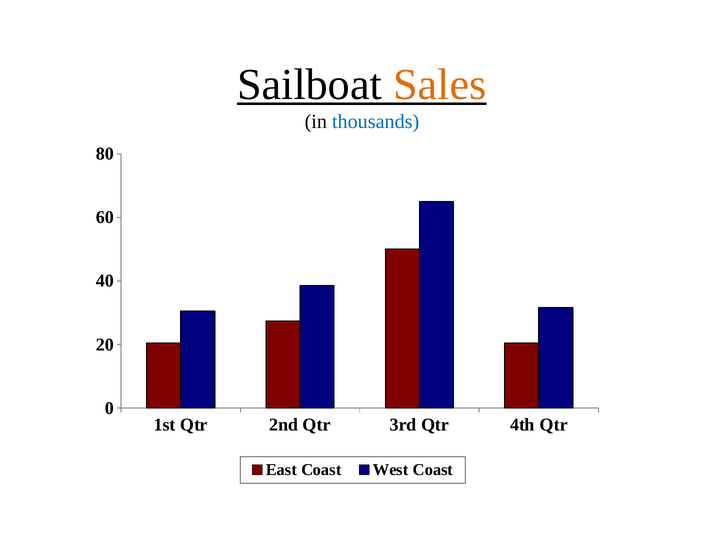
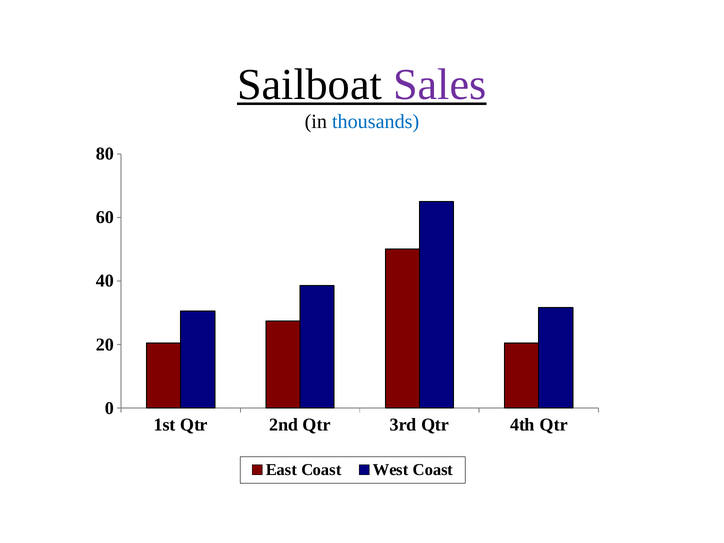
Sales colour: orange -> purple (440, 85)
